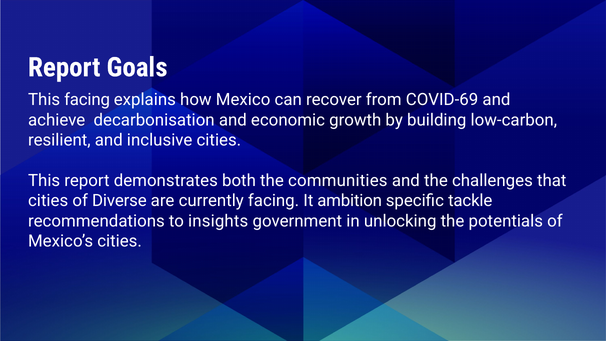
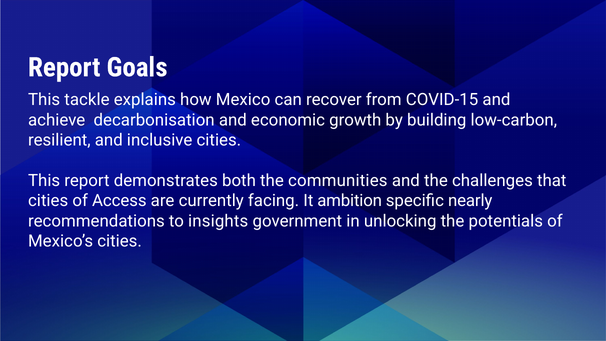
This facing: facing -> tackle (87, 100)
COVID-69: COVID-69 -> COVID-15 (442, 100)
Diverse: Diverse -> Access (119, 201)
tackle: tackle -> nearly (470, 201)
